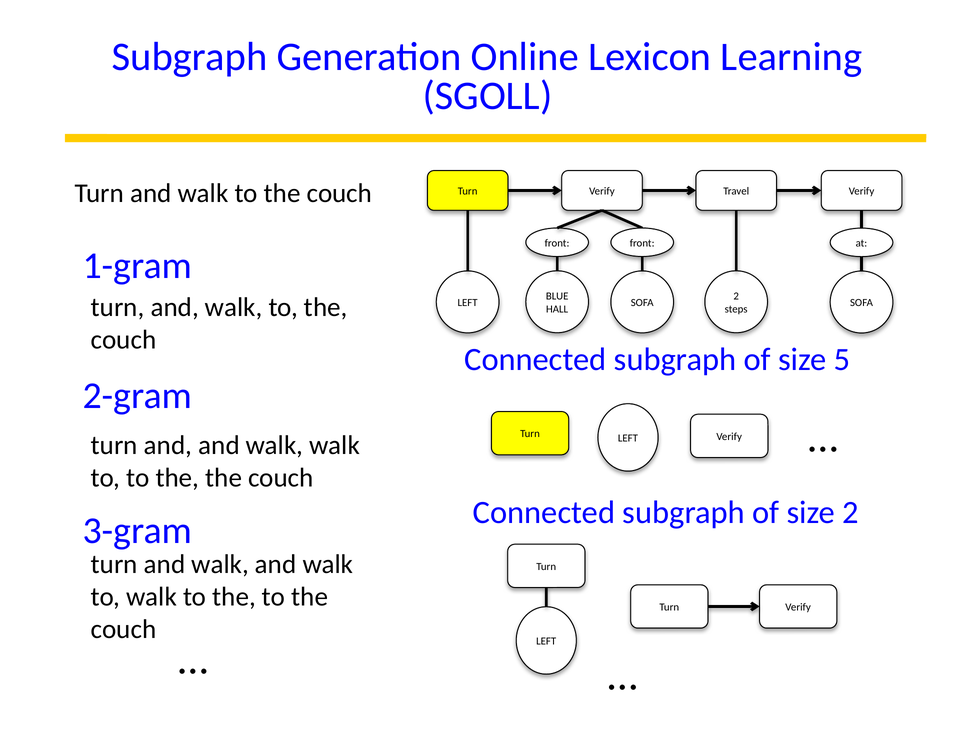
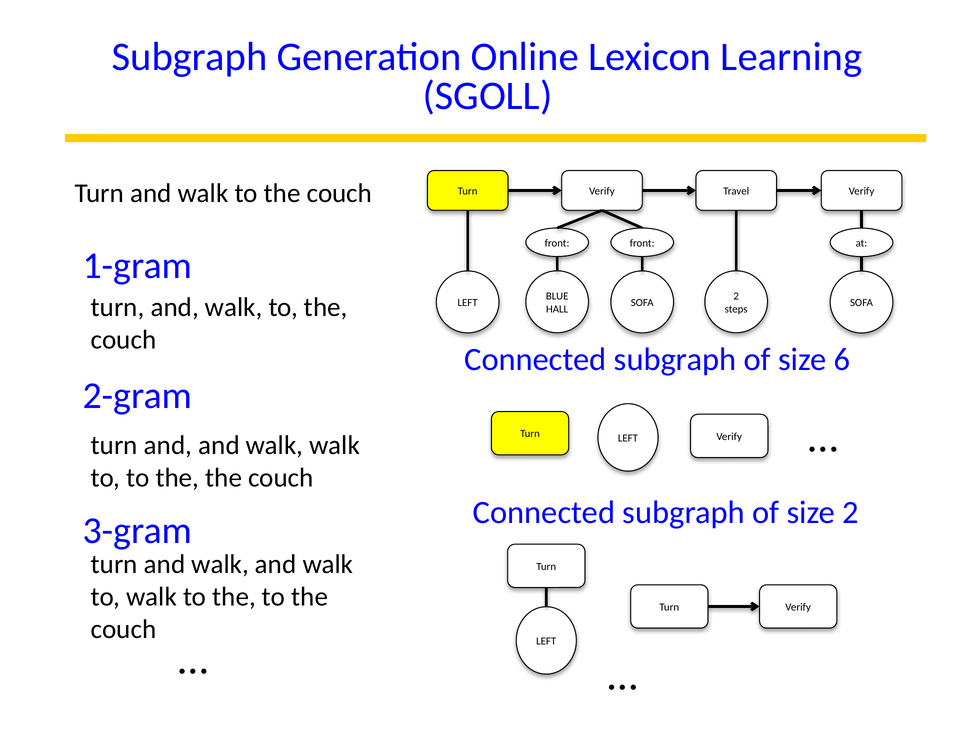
5: 5 -> 6 (842, 360)
